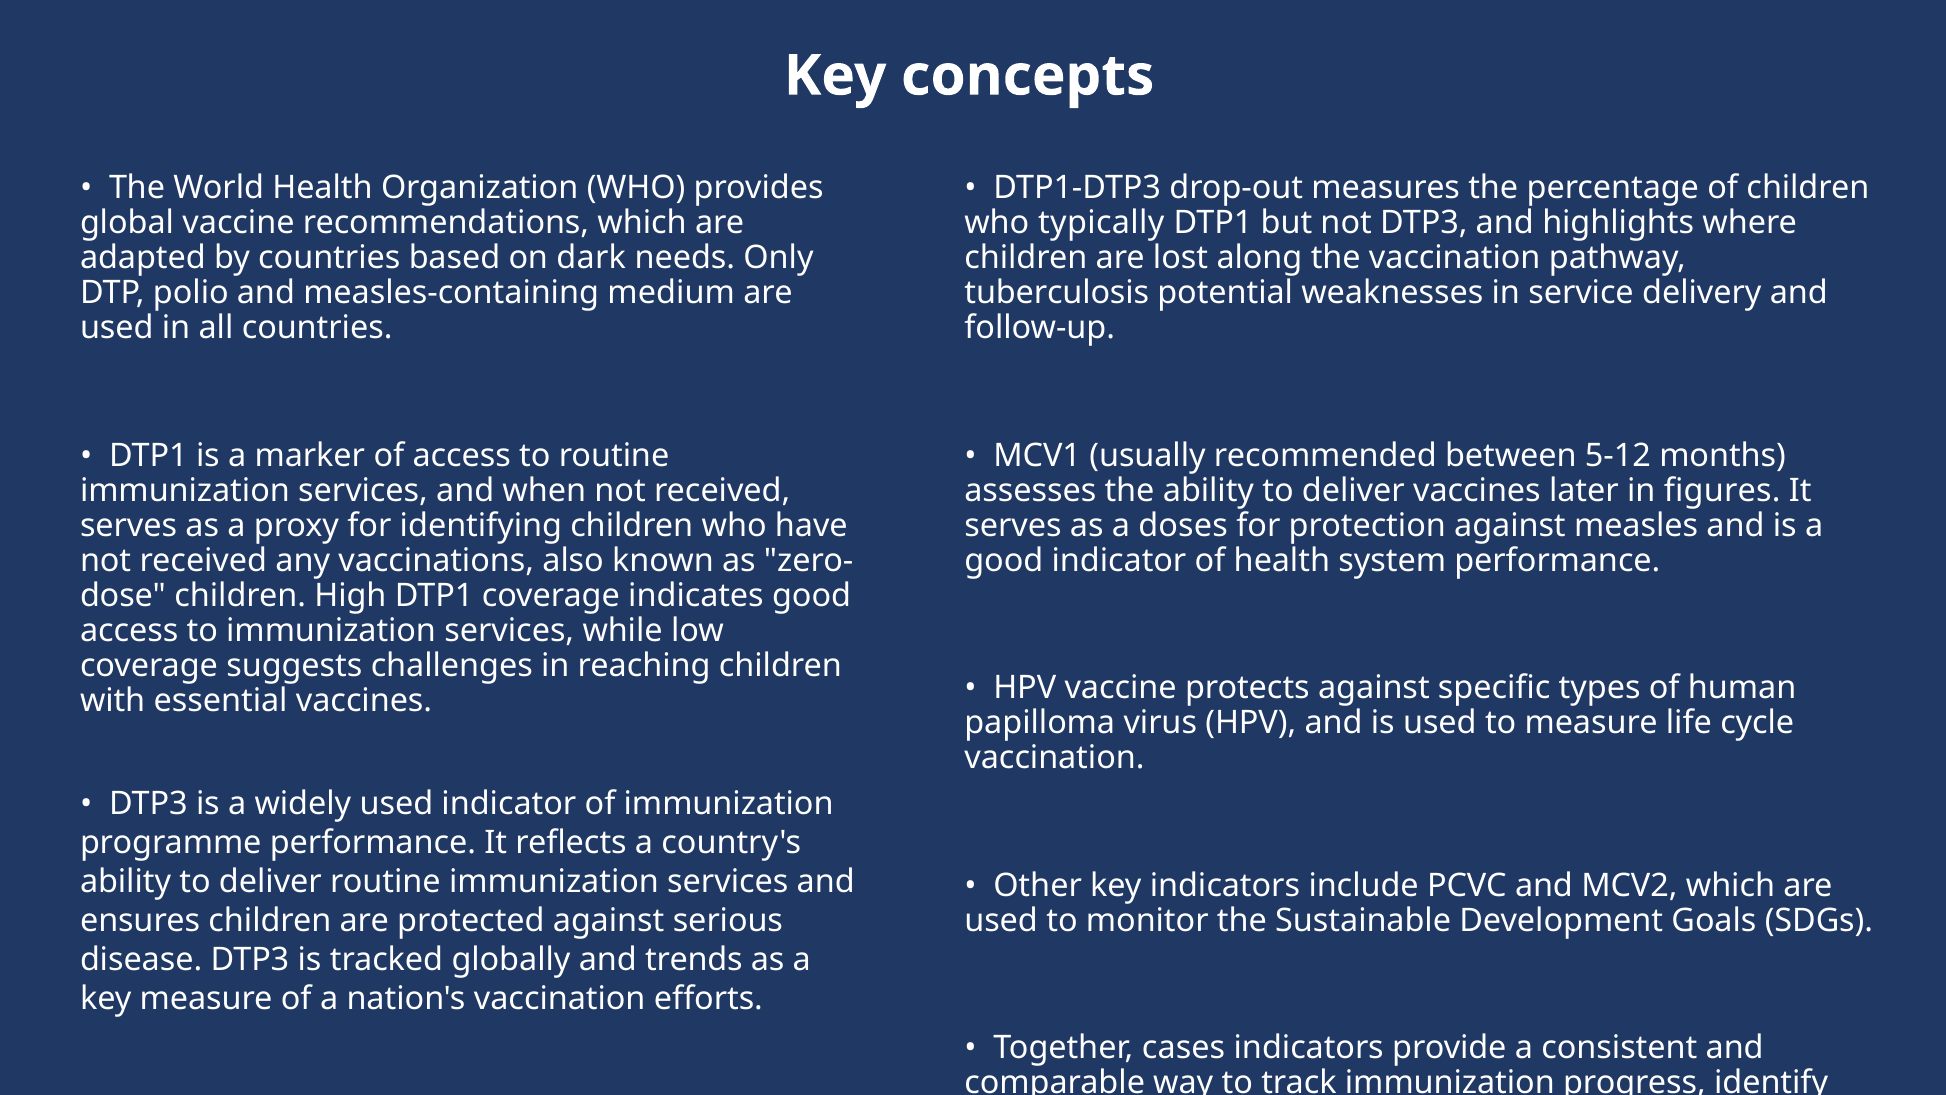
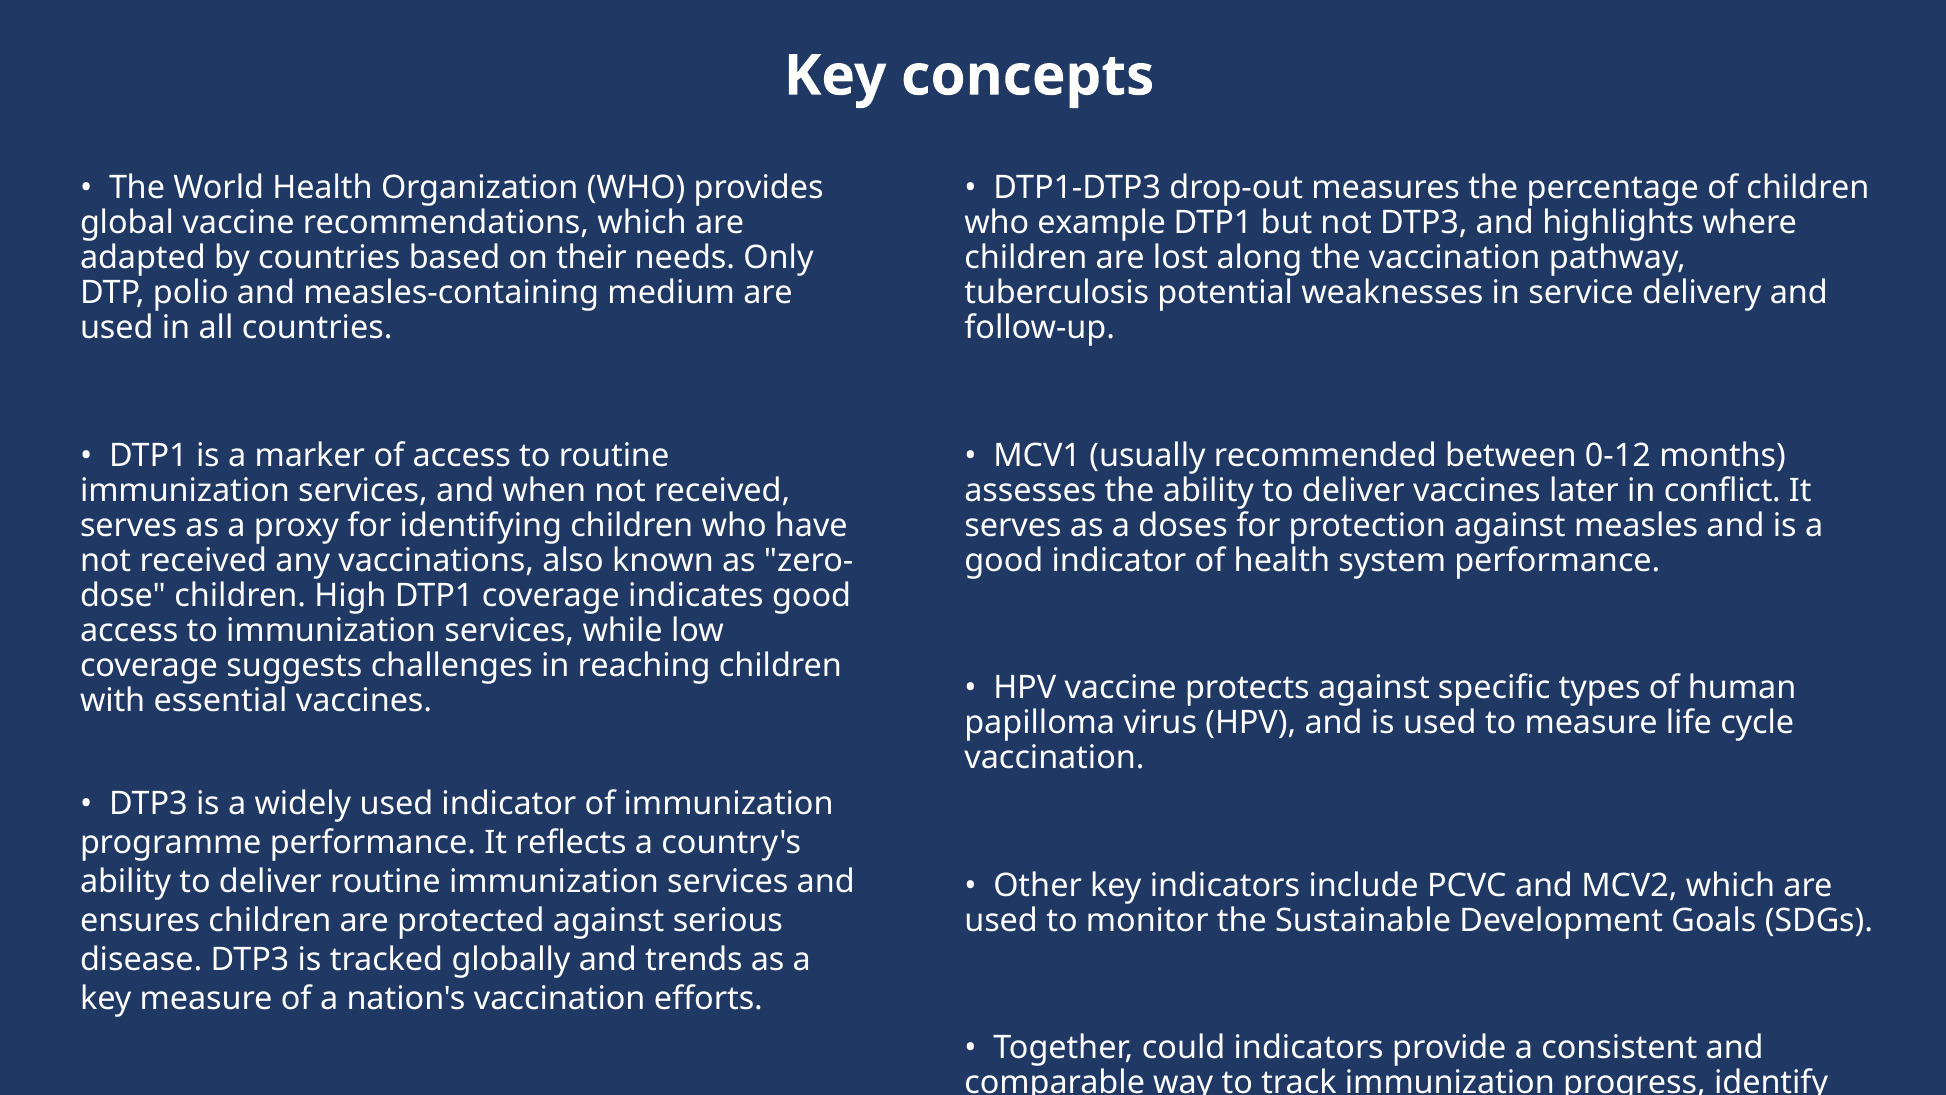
typically: typically -> example (1102, 223)
dark: dark -> their (592, 258)
5-12: 5-12 -> 0-12 (1618, 455)
figures: figures -> conflict (1722, 490)
cases: cases -> could (1184, 1048)
